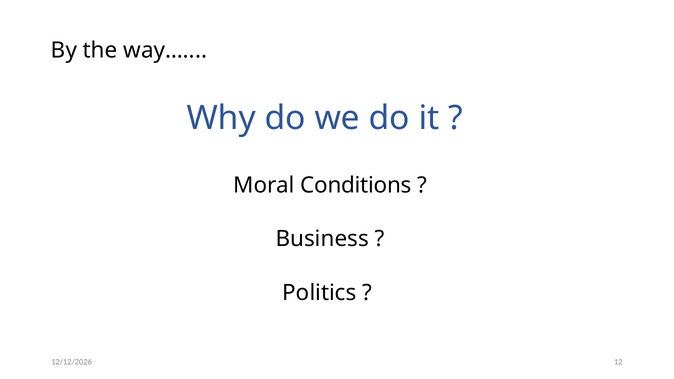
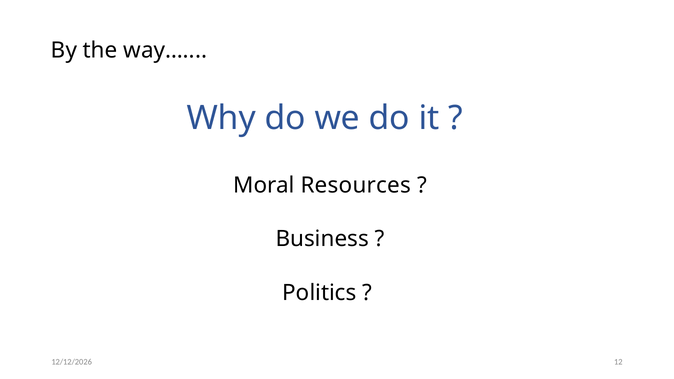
Conditions: Conditions -> Resources (356, 185)
